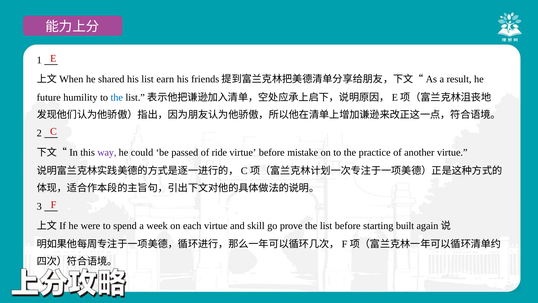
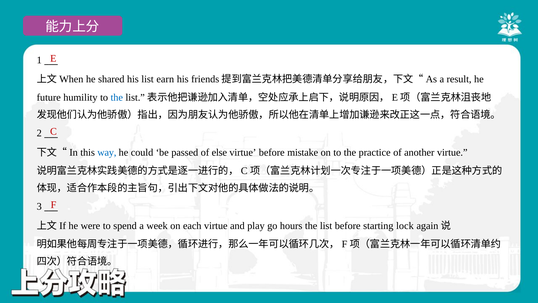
way colour: purple -> blue (107, 152)
ride: ride -> else (219, 152)
skill: skill -> play (256, 225)
prove: prove -> hours (291, 225)
built: built -> lock (405, 225)
